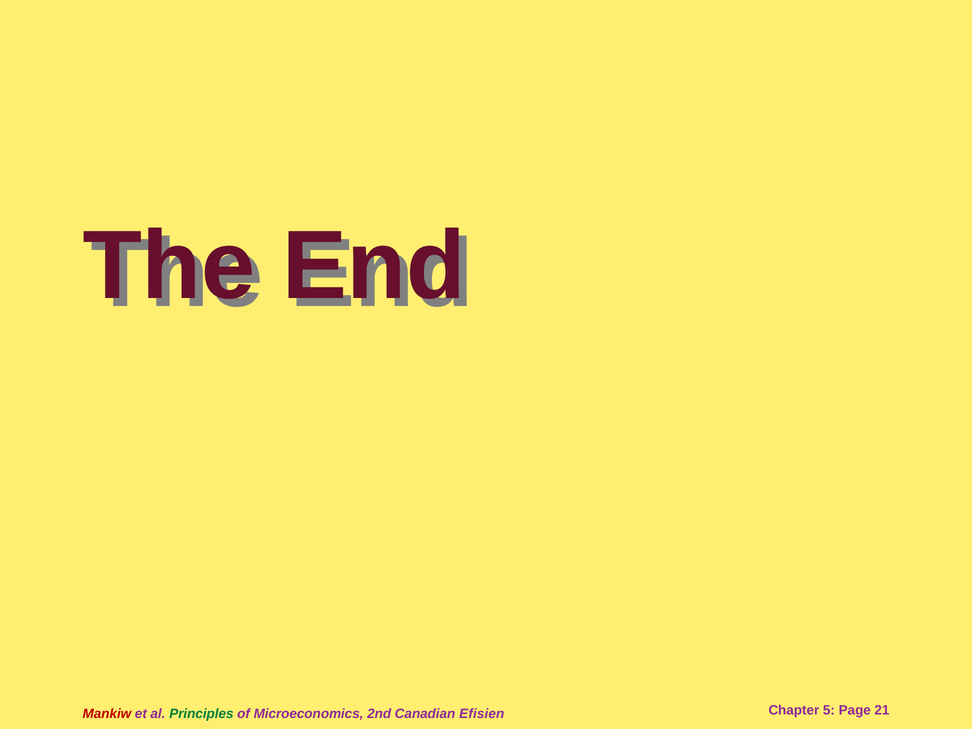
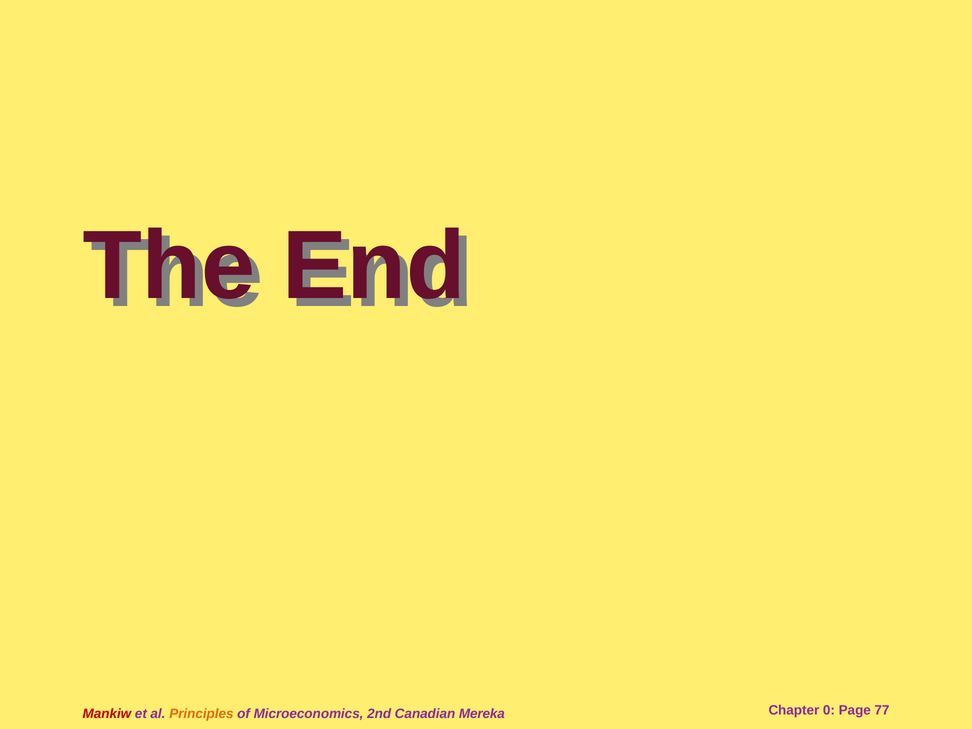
Principles colour: green -> orange (201, 714)
Efisien: Efisien -> Mereka (482, 714)
5: 5 -> 0 (829, 710)
21: 21 -> 77 (882, 710)
